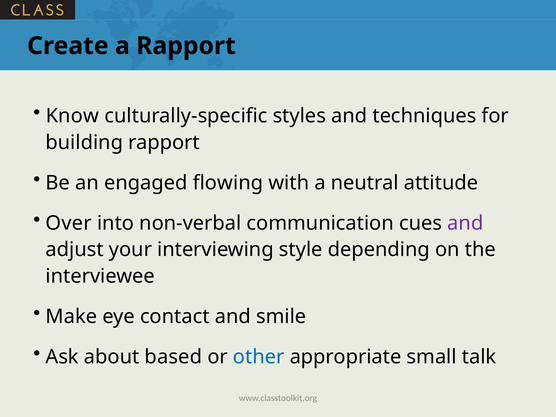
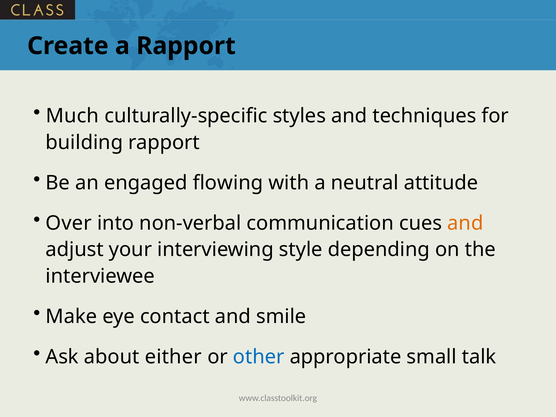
Know: Know -> Much (72, 116)
and colour: purple -> orange (465, 223)
based: based -> either (173, 357)
